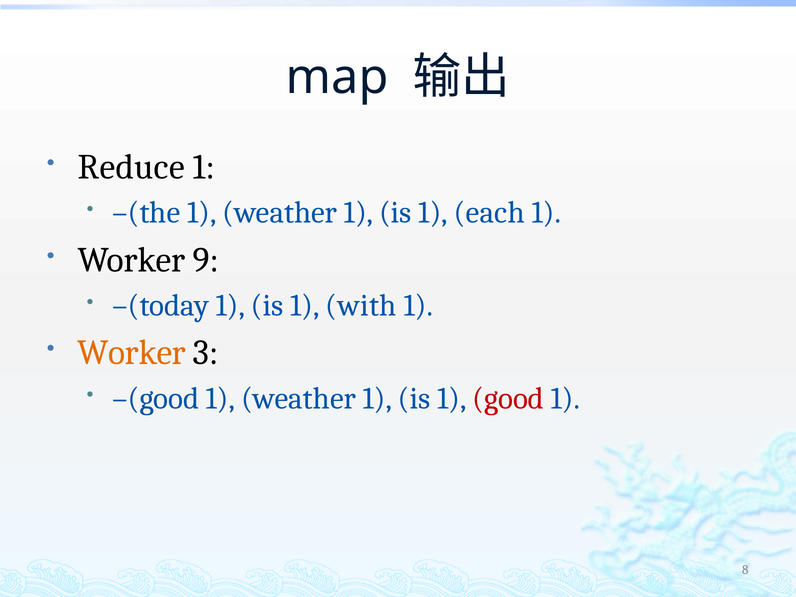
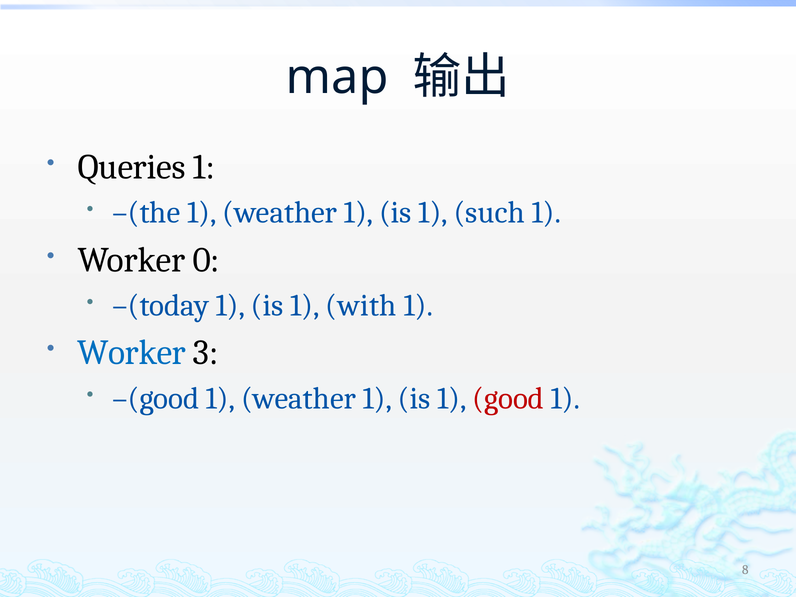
Reduce: Reduce -> Queries (132, 167)
each: each -> such (489, 213)
9: 9 -> 0 (206, 260)
Worker colour: orange -> blue (132, 353)
